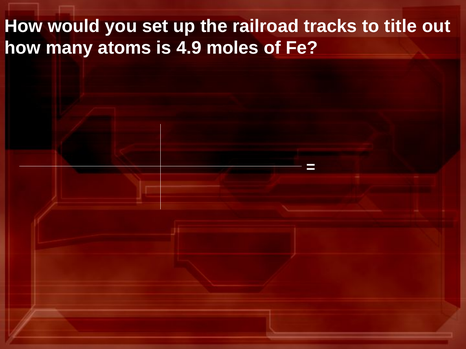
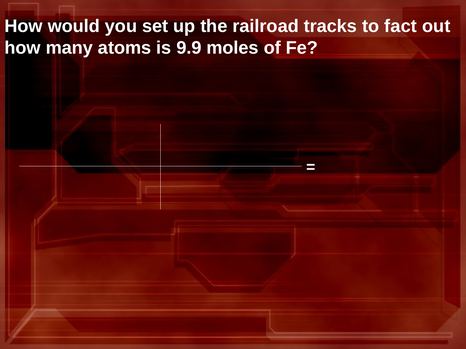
title: title -> fact (401, 26)
4.9: 4.9 -> 9.9 (189, 48)
